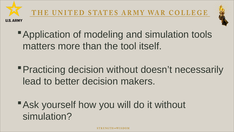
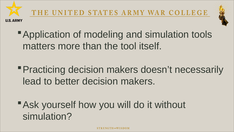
Practicing decision without: without -> makers (122, 69)
